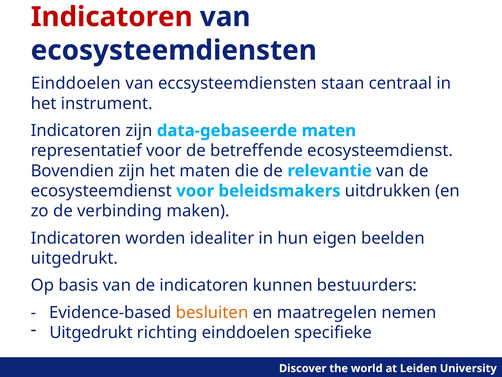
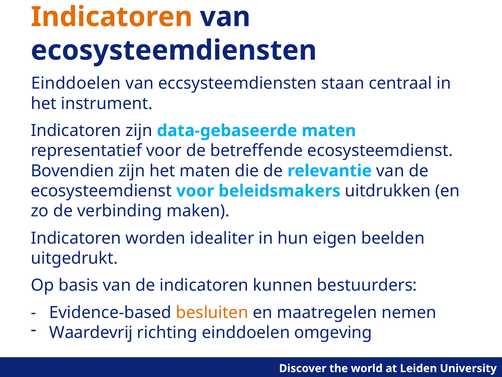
Indicatoren colour: red -> orange (112, 17)
Uitgedrukt: Uitgedrukt -> Waardevrij (91, 332)
specifieke: specifieke -> omgeving (333, 332)
